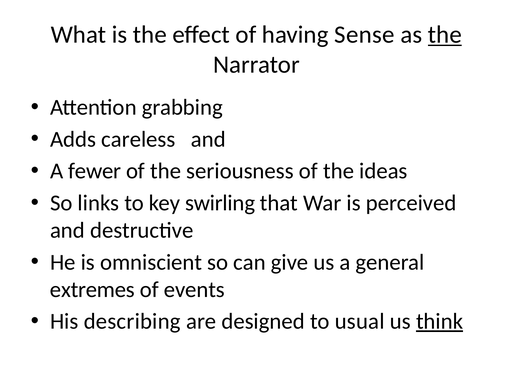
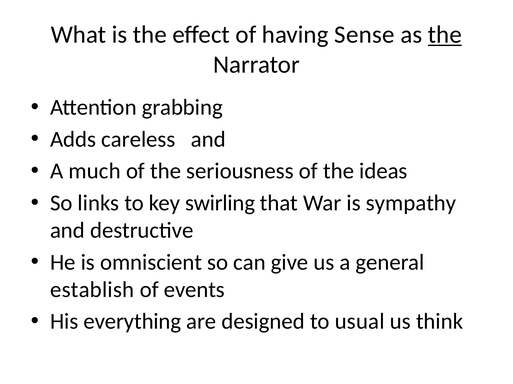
fewer: fewer -> much (94, 171)
perceived: perceived -> sympathy (411, 203)
extremes: extremes -> establish (92, 290)
describing: describing -> everything (132, 322)
think underline: present -> none (440, 322)
